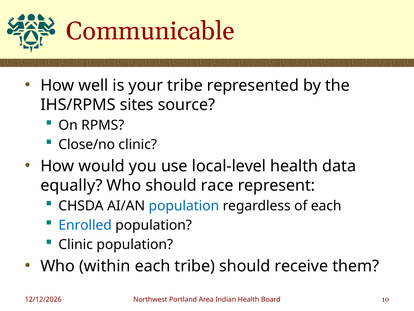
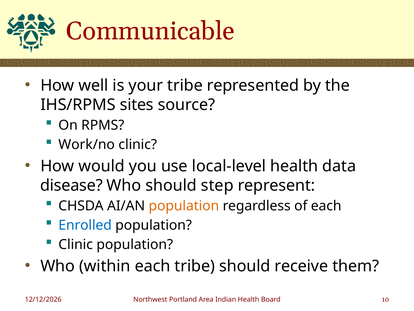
Close/no: Close/no -> Work/no (87, 145)
equally: equally -> disease (72, 185)
race: race -> step (217, 185)
population colour: blue -> orange (184, 206)
